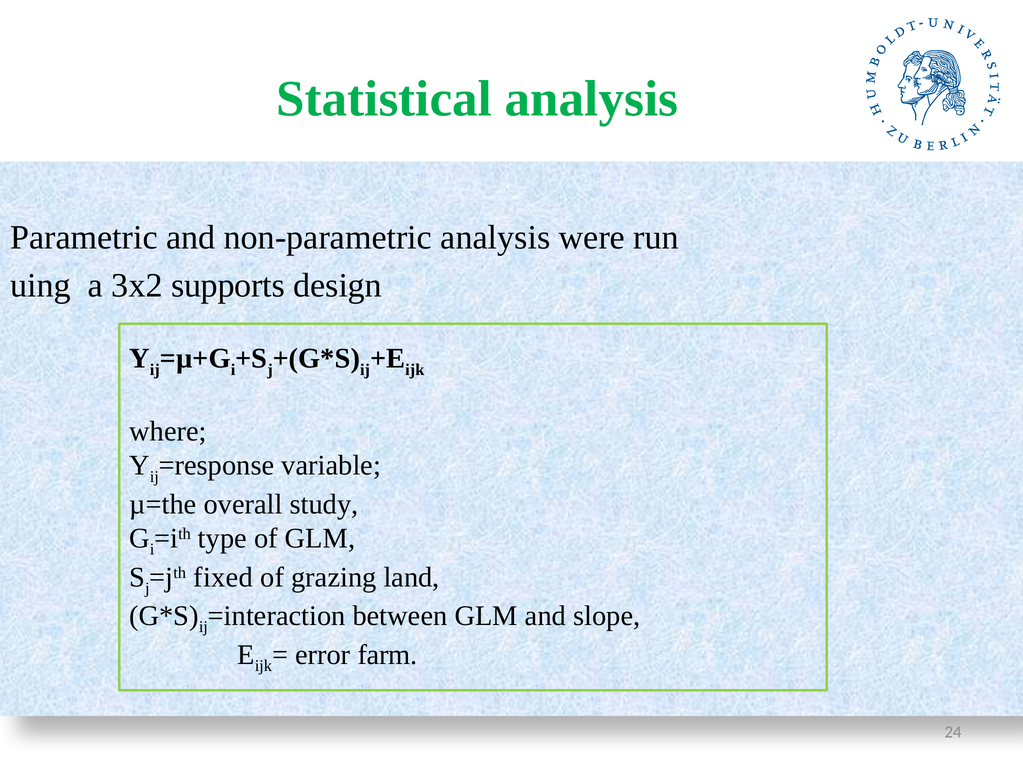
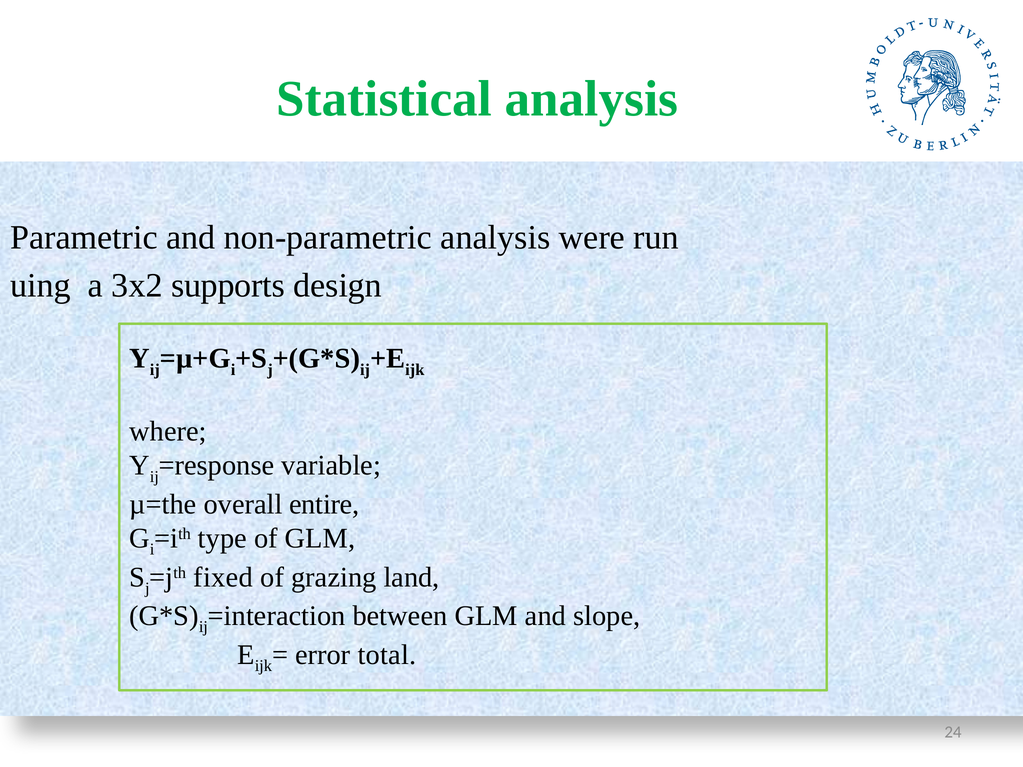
study: study -> entire (324, 504)
farm: farm -> total (387, 655)
